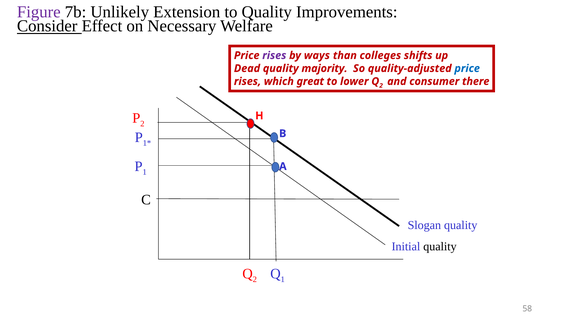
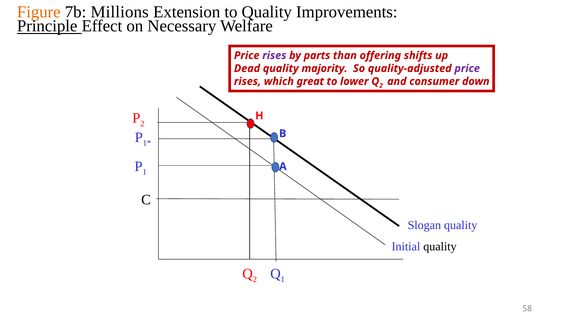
Figure colour: purple -> orange (39, 12)
Unlikely: Unlikely -> Millions (120, 12)
Consider: Consider -> Principle (47, 26)
ways: ways -> parts (317, 55)
colleges: colleges -> offering (380, 55)
price colour: blue -> purple (467, 68)
there: there -> down (476, 81)
